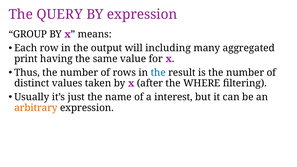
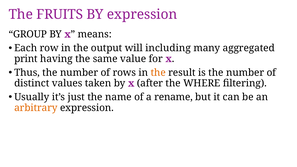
QUERY: QUERY -> FRUITS (60, 14)
the colour: blue -> orange (158, 73)
interest: interest -> rename (173, 97)
